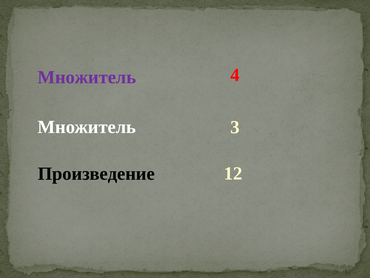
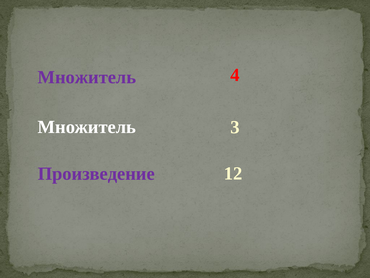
Произведение colour: black -> purple (96, 173)
